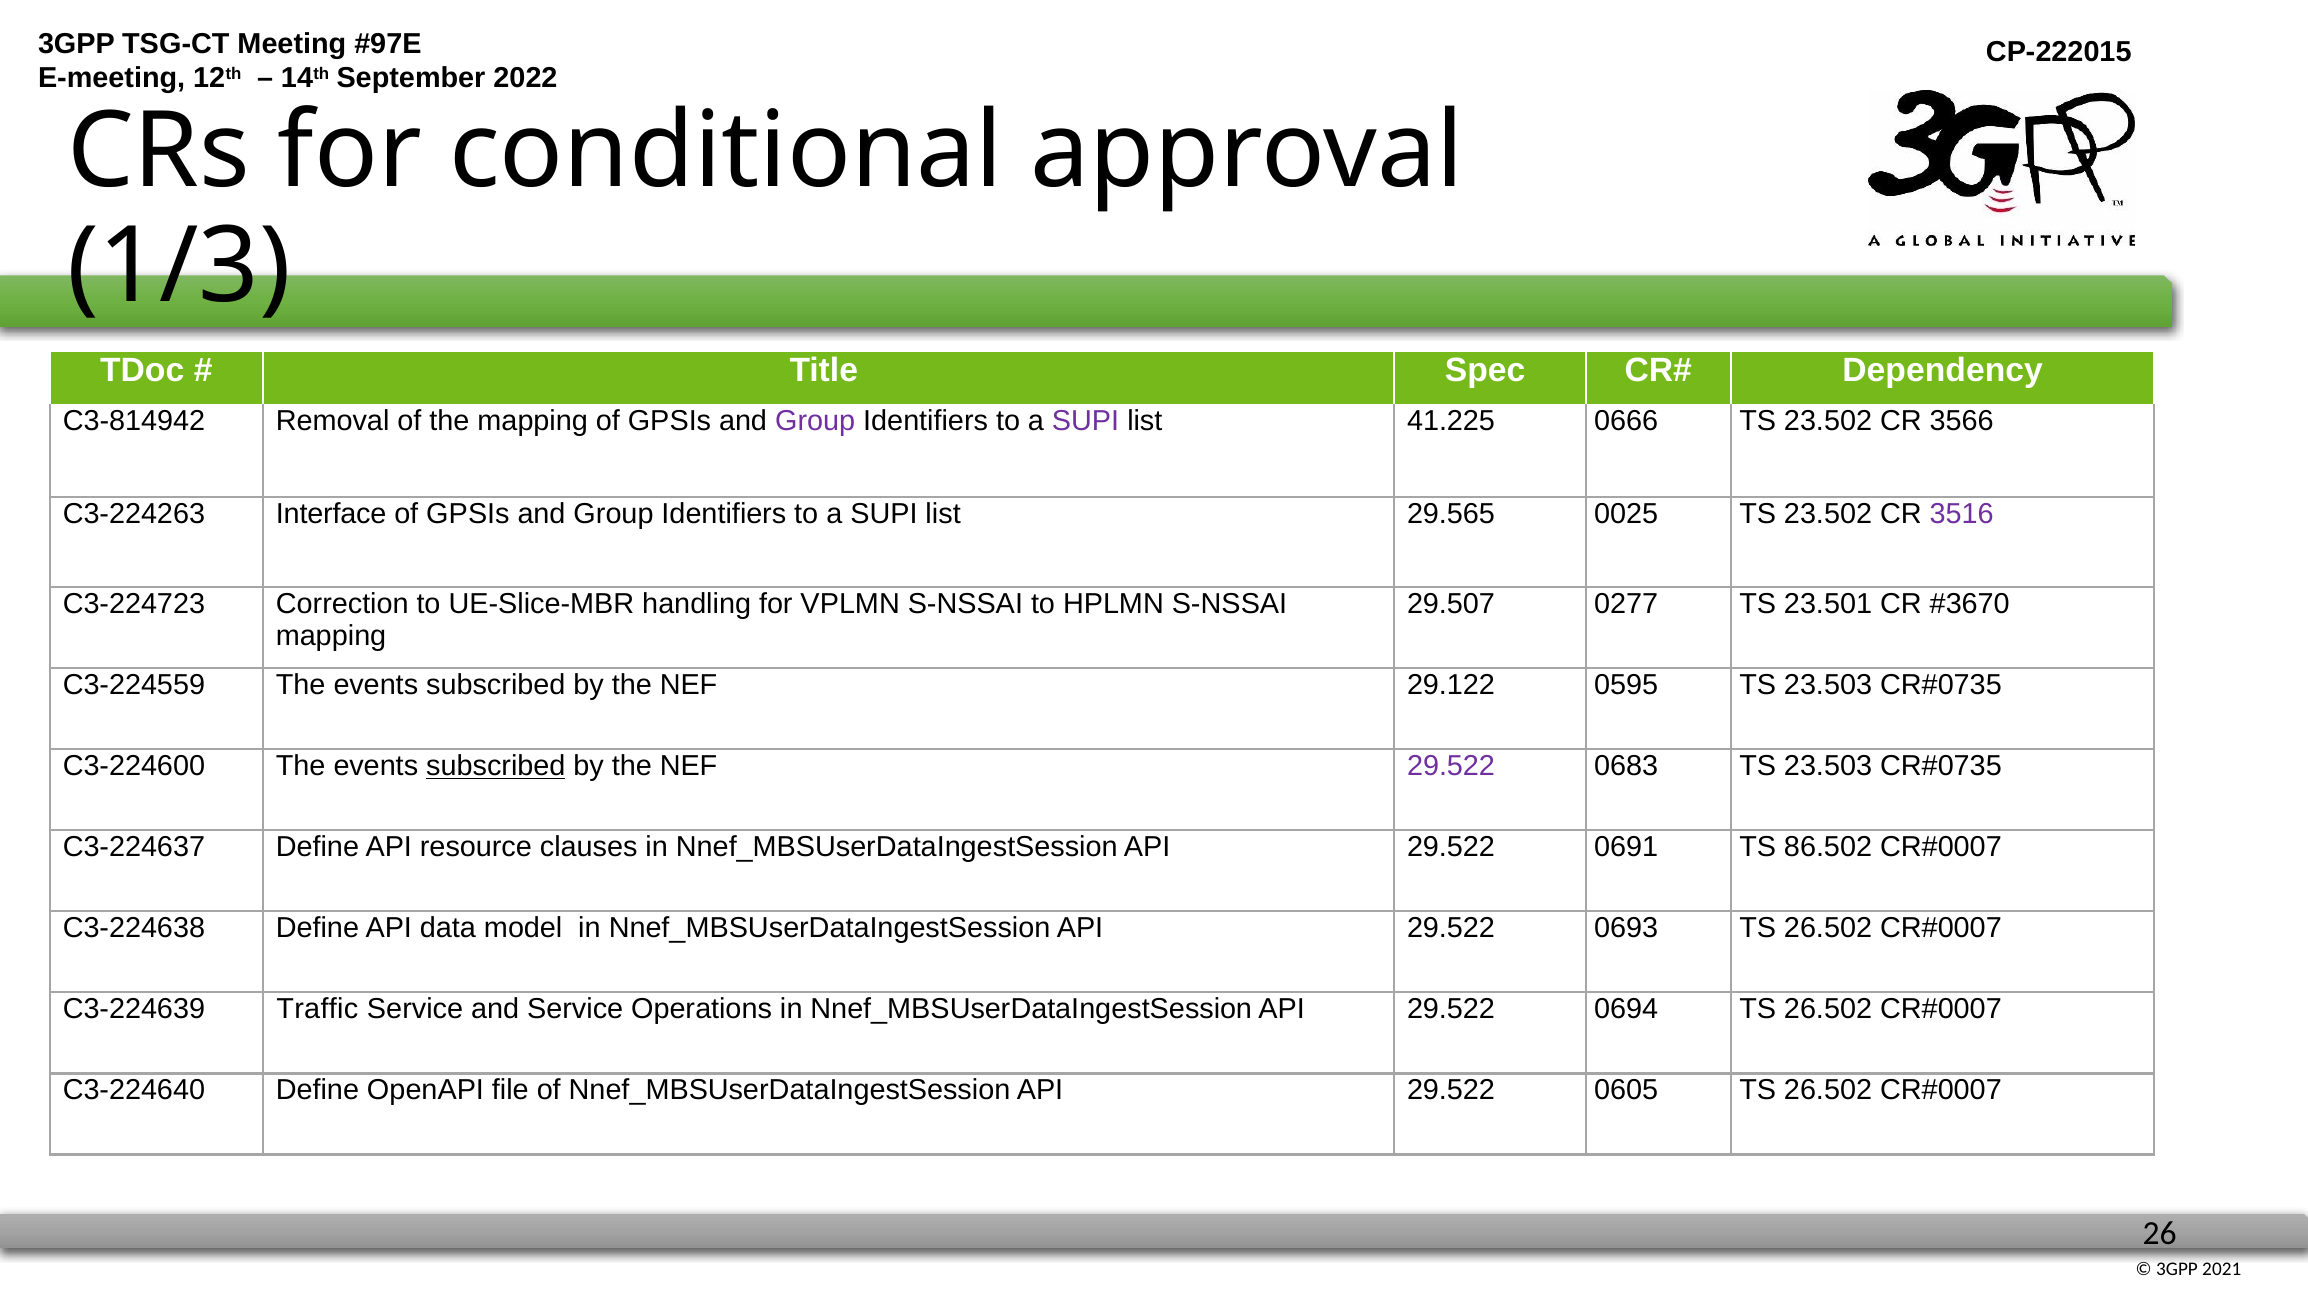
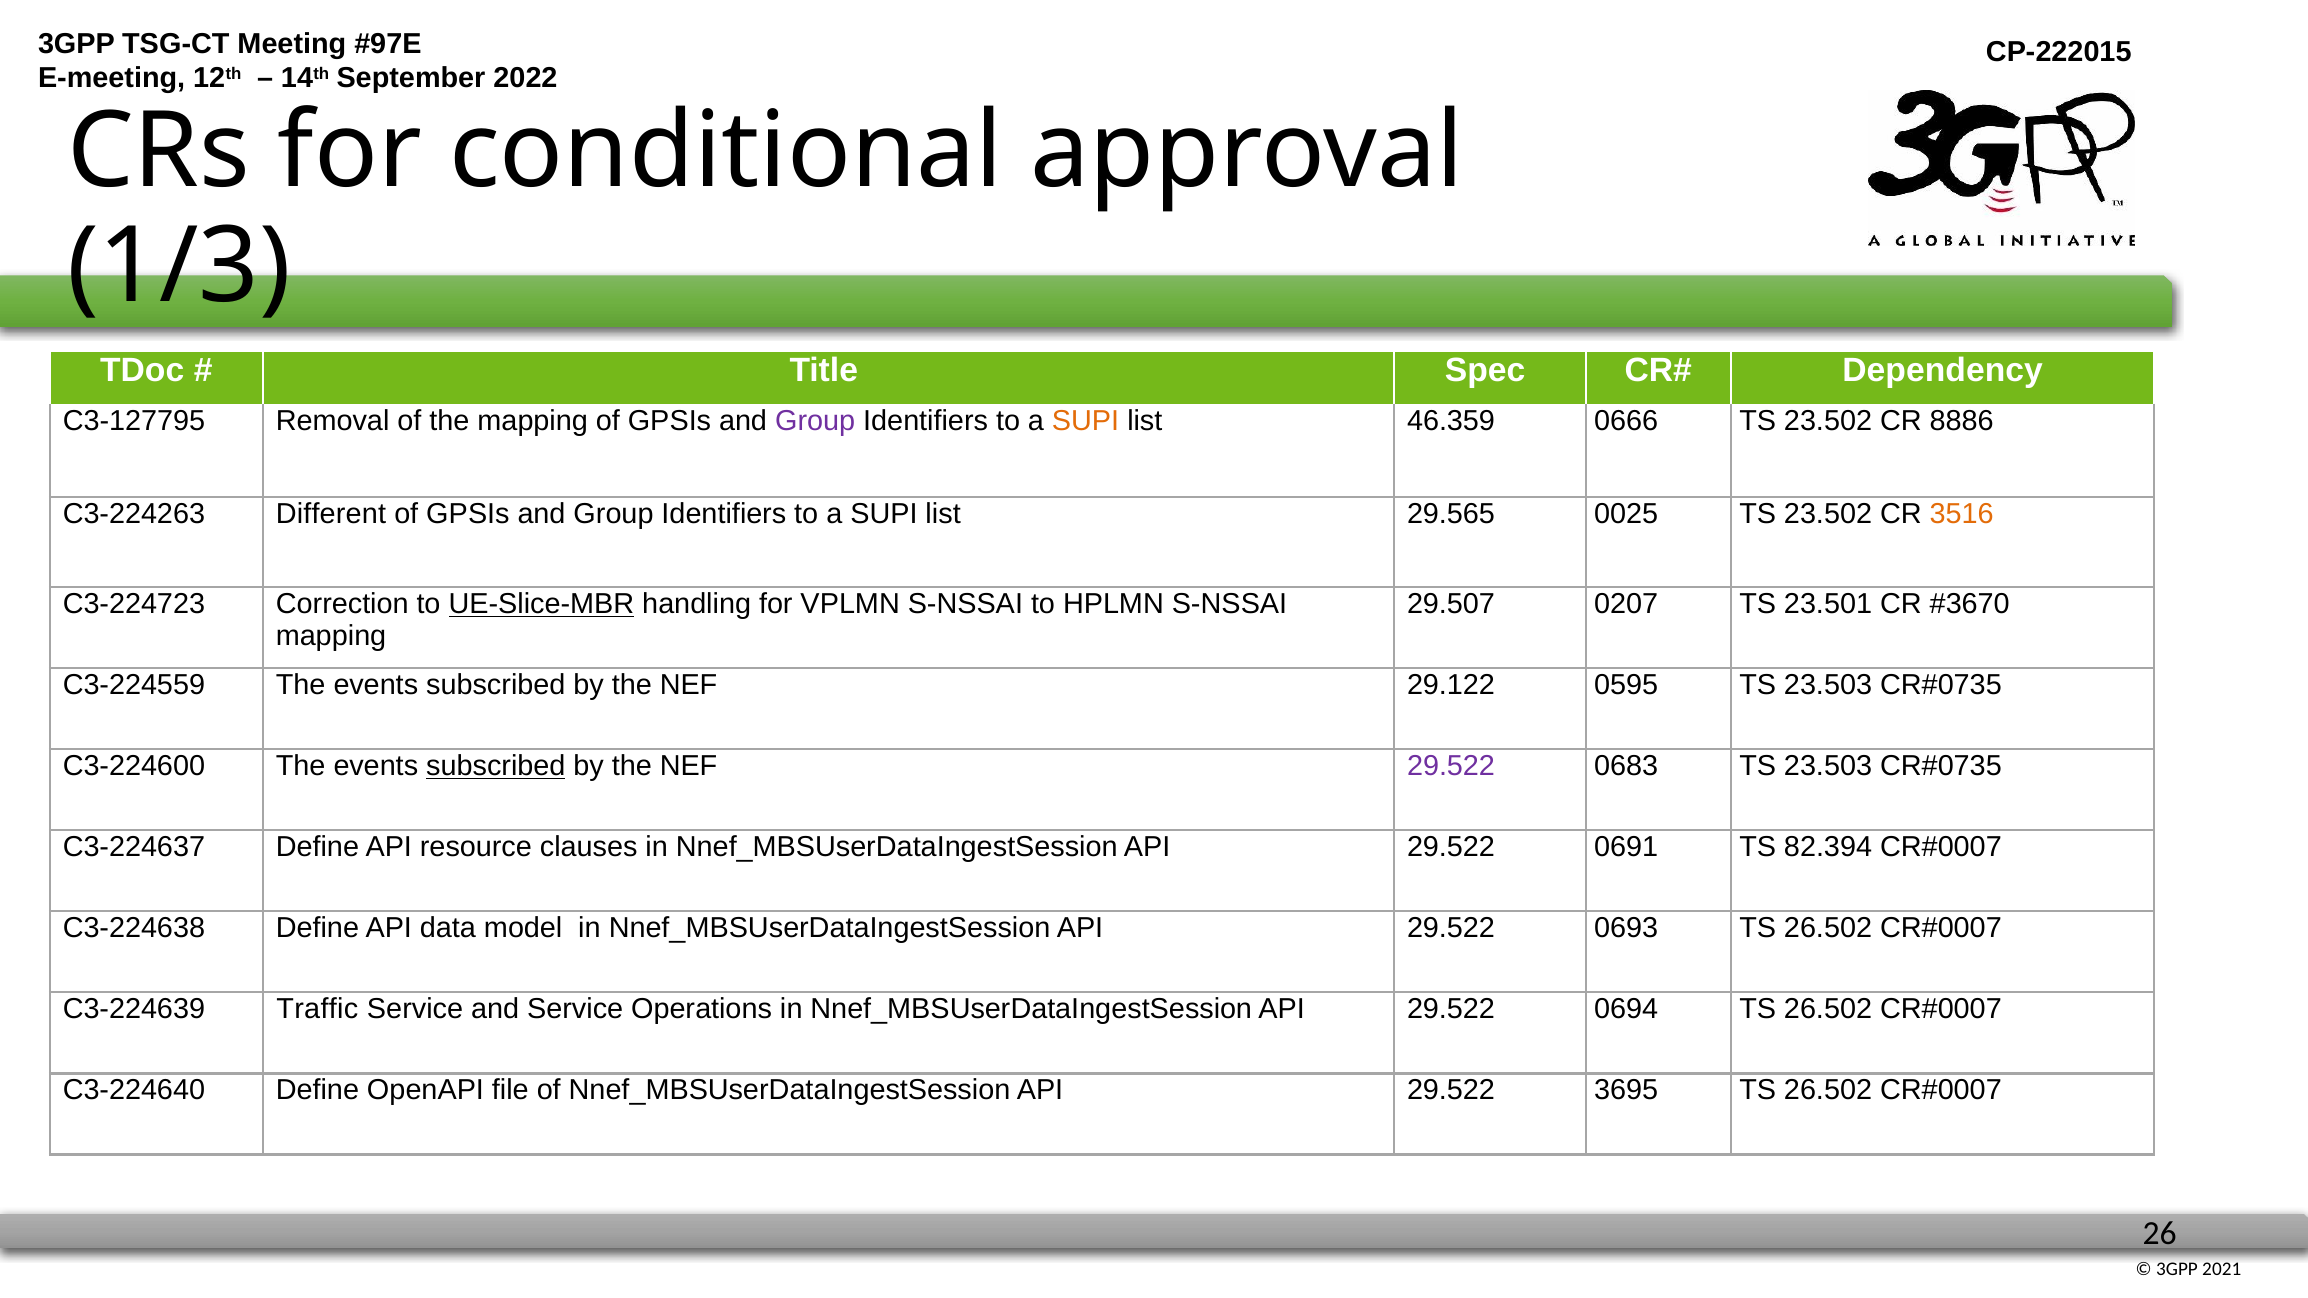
C3-814942: C3-814942 -> C3-127795 (134, 421)
SUPI colour: purple -> orange (1085, 421)
41.225: 41.225 -> 46.359 (1451, 421)
3566: 3566 -> 8886 (1962, 421)
Interface: Interface -> Different (331, 514)
3516 colour: purple -> orange (1962, 514)
UE-Slice-MBR underline: none -> present (541, 604)
0277: 0277 -> 0207 (1626, 604)
86.502: 86.502 -> 82.394 (1828, 847)
0605: 0605 -> 3695 (1626, 1090)
